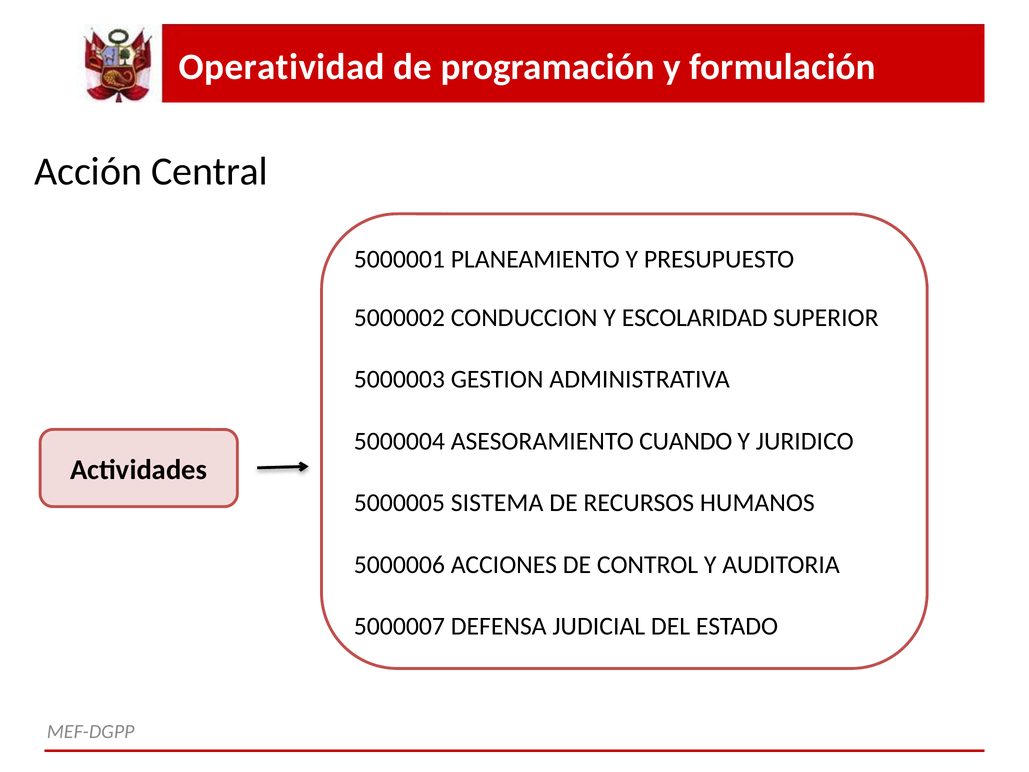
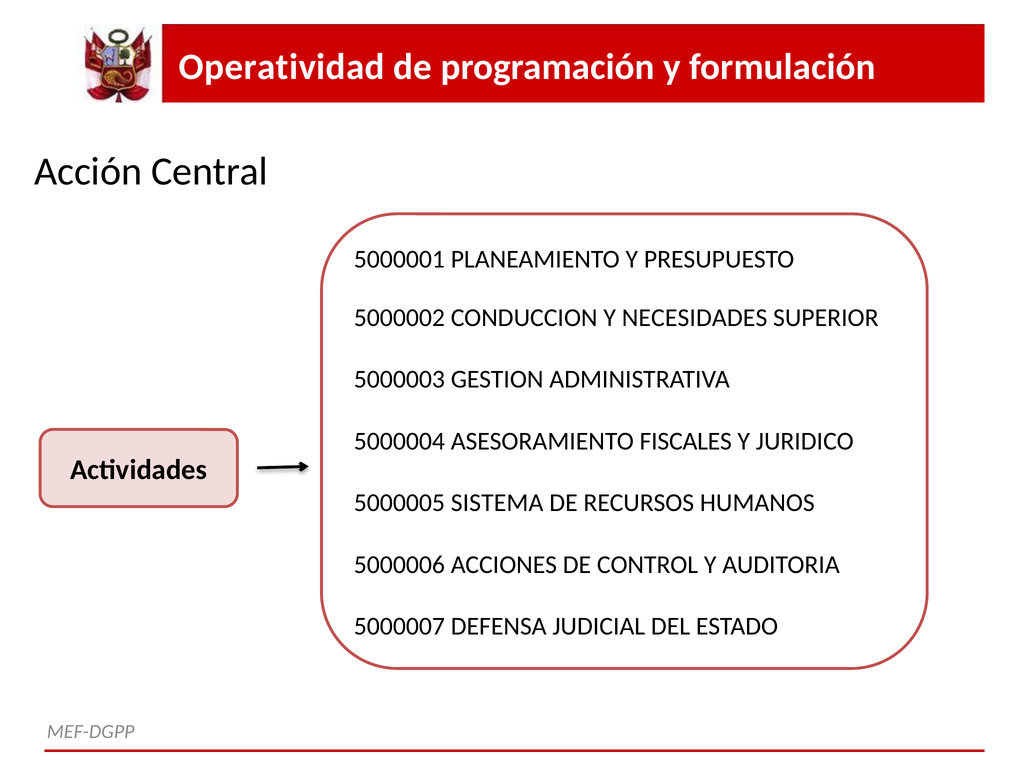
ESCOLARIDAD: ESCOLARIDAD -> NECESIDADES (695, 318)
CUANDO: CUANDO -> FISCALES (686, 441)
